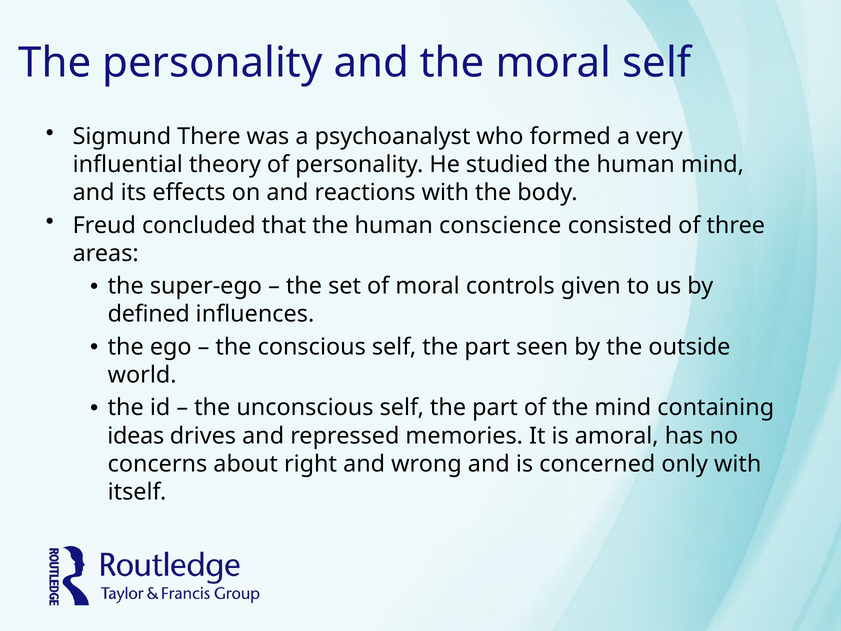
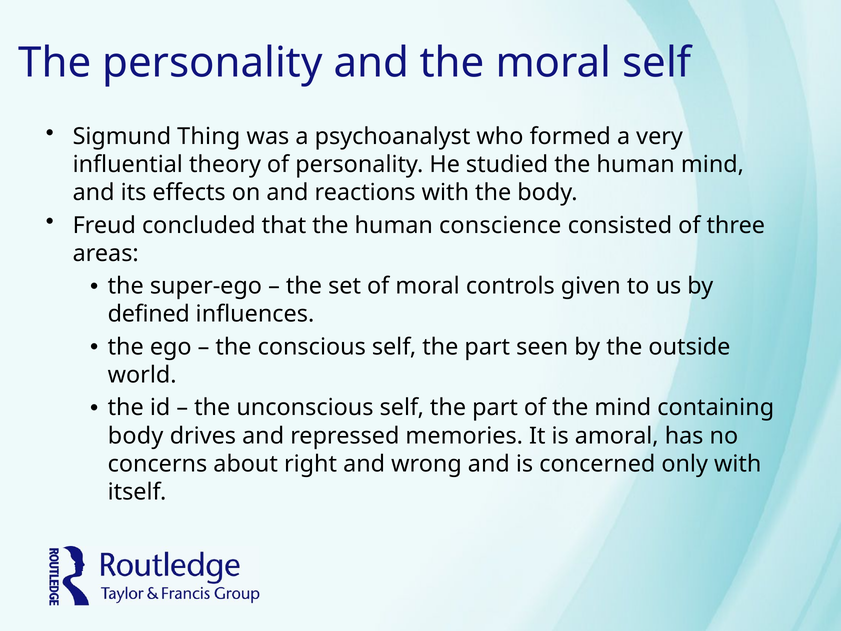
There: There -> Thing (209, 137)
ideas: ideas -> body (136, 436)
